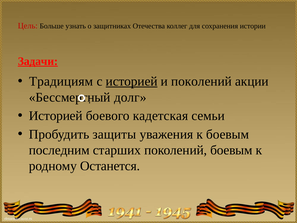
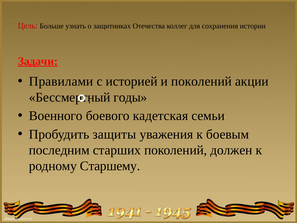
Традициям: Традициям -> Правилами (61, 81)
историей underline: present -> none (132, 81)
долг: долг -> годы (130, 97)
Историей: Историей -> Военного (56, 116)
поколений боевым: боевым -> должен (231, 150)
Останется: Останется -> Старшему (110, 166)
